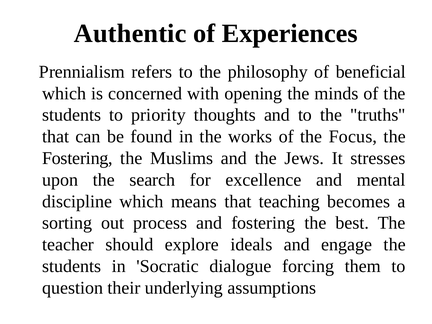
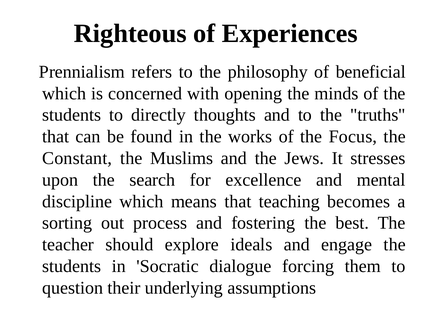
Authentic: Authentic -> Righteous (130, 34)
priority: priority -> directly (159, 115)
Fostering: Fostering -> Constant (77, 158)
